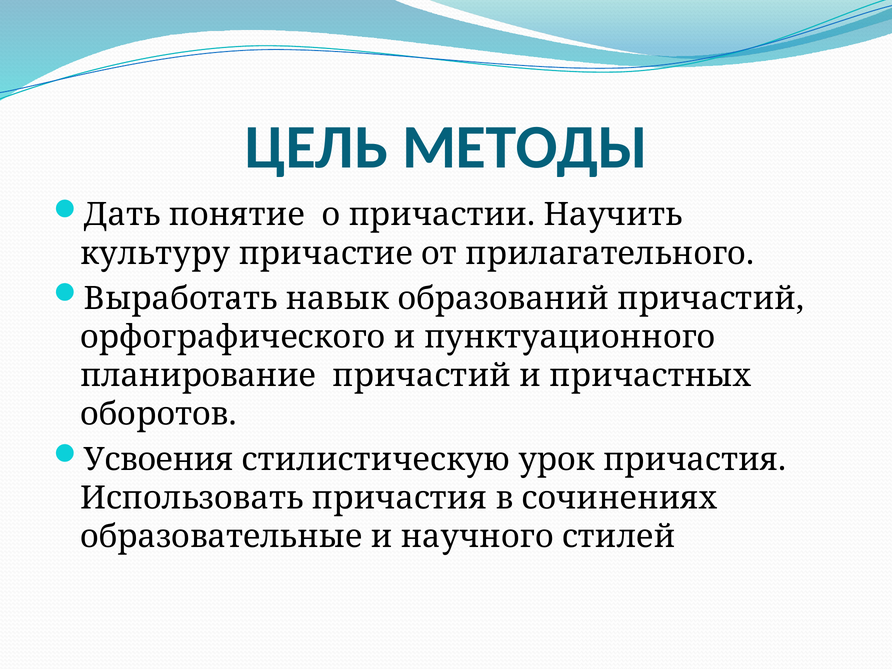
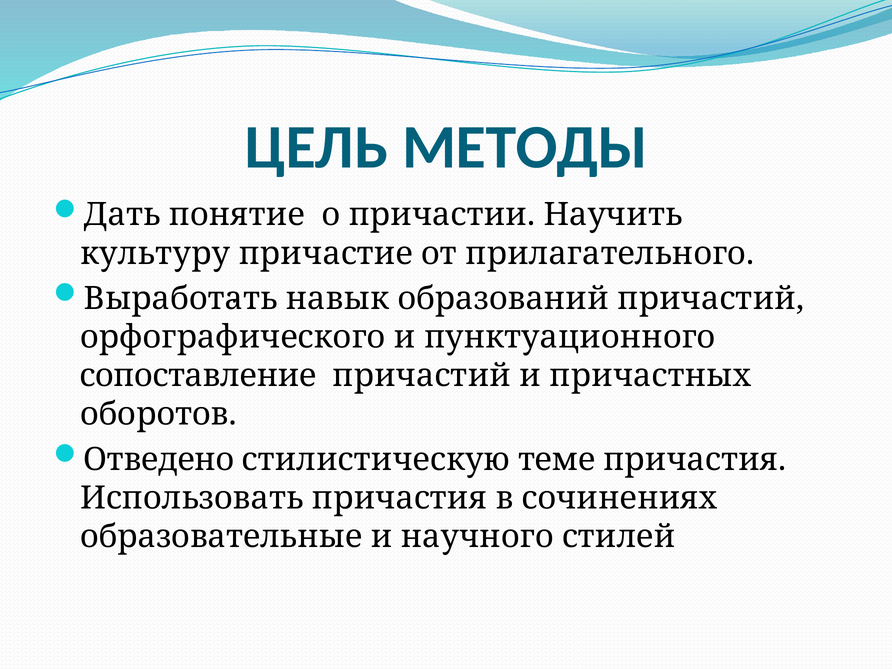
планирование: планирование -> сопоставление (198, 376)
Усвоения: Усвоения -> Отведено (159, 459)
урок: урок -> теме (557, 459)
